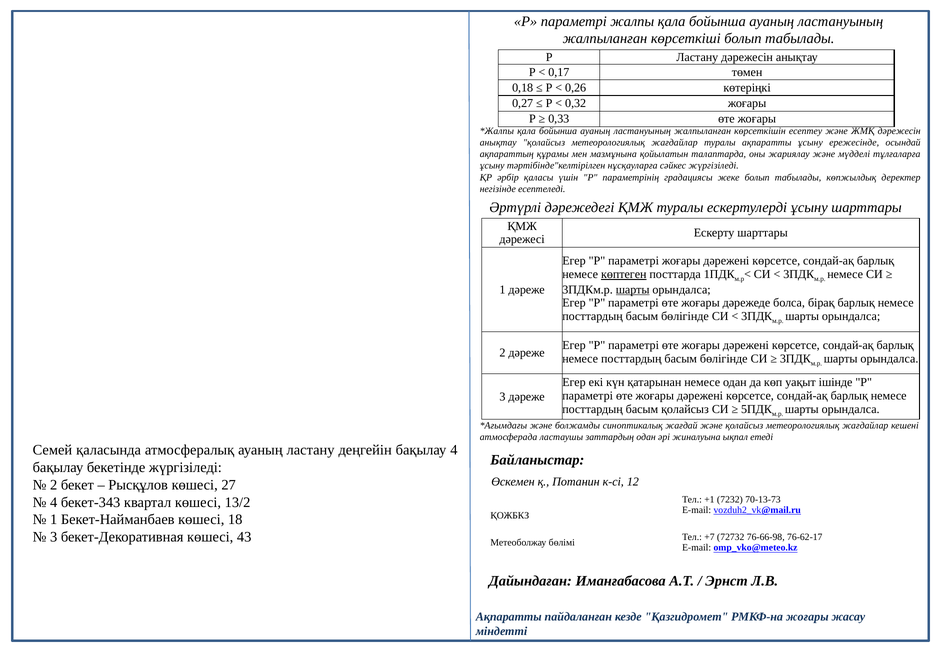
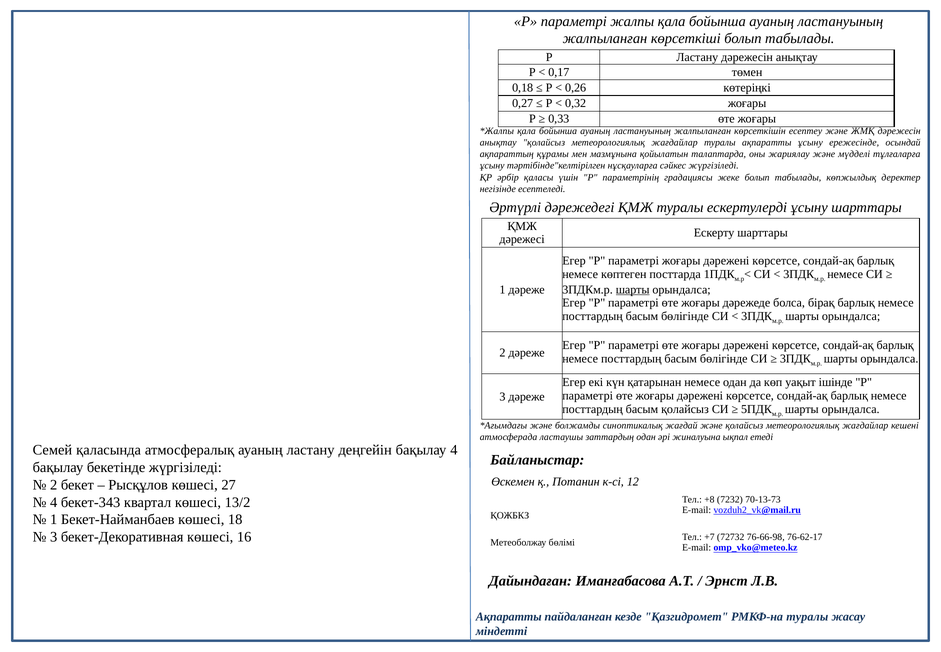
көптеген underline: present -> none (624, 274)
+1: +1 -> +8 (709, 499)
43: 43 -> 16 (244, 537)
РМКФ-на жоғары: жоғары -> туралы (807, 616)
